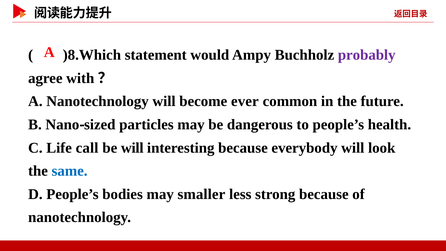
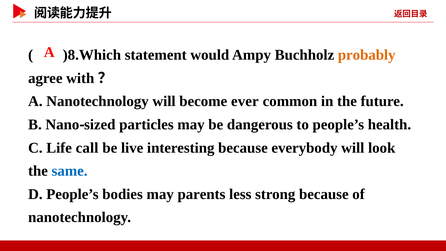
probably colour: purple -> orange (367, 55)
be will: will -> live (132, 148)
smaller: smaller -> parents (201, 194)
